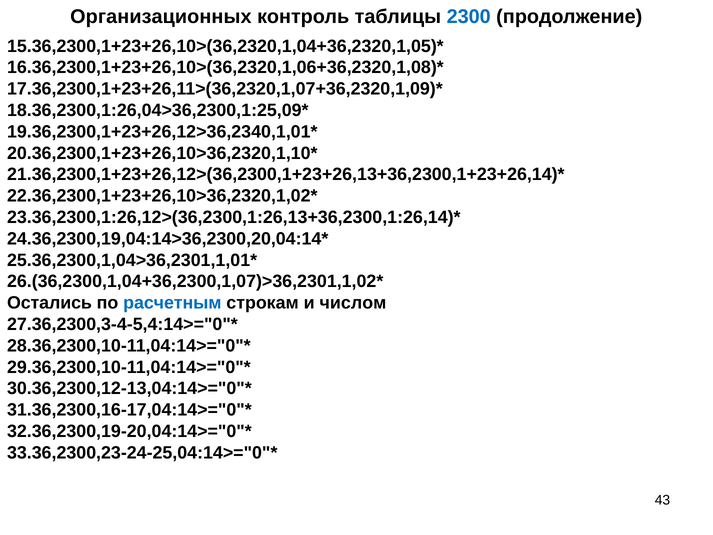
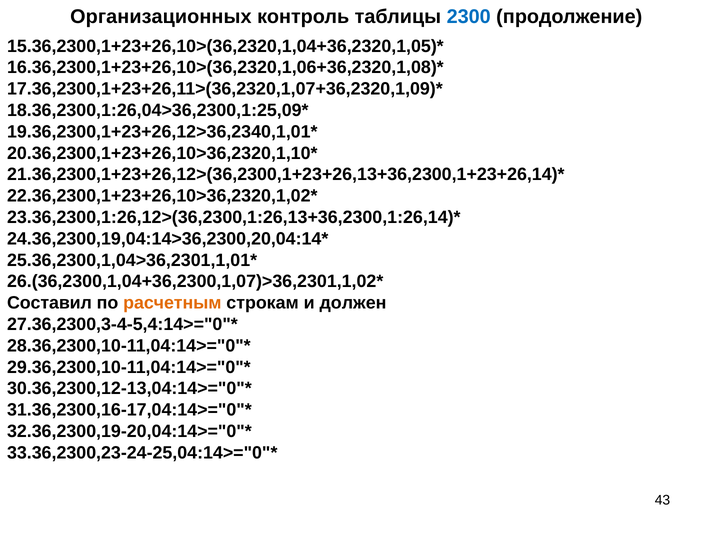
Остались: Остались -> Составил (49, 303)
расчетным colour: blue -> orange (172, 303)
числом: числом -> должен (353, 303)
